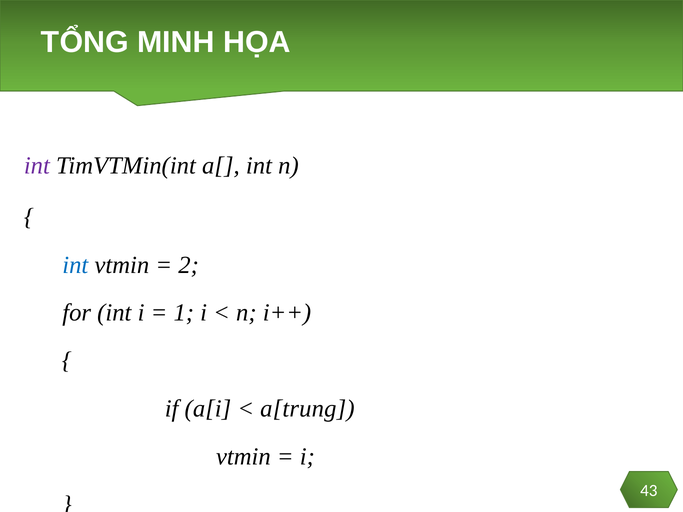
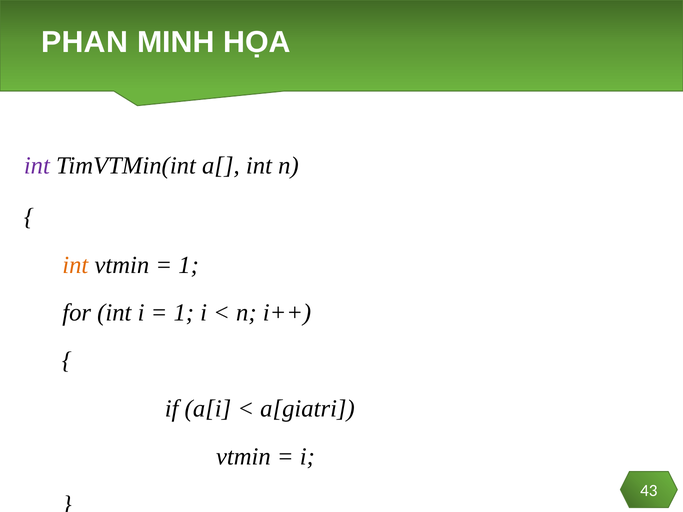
TỔNG: TỔNG -> PHAN (85, 42)
int colour: blue -> orange (75, 265)
2: 2 -> 1 (189, 265)
a[trung: a[trung -> a[giatri (307, 409)
